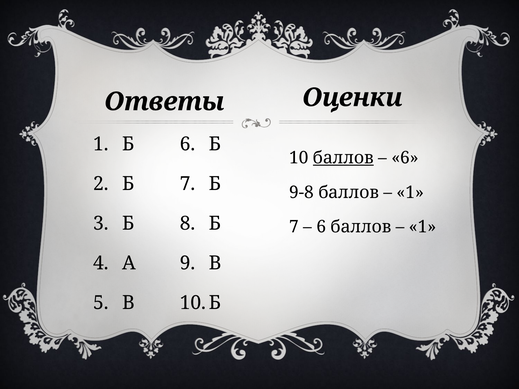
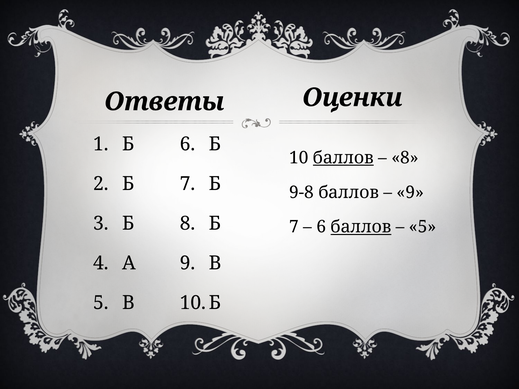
6: 6 -> 8 (405, 158)
1: 1 -> 9 (410, 192)
баллов underline: none -> present (361, 227)
1: 1 -> 5 (423, 227)
